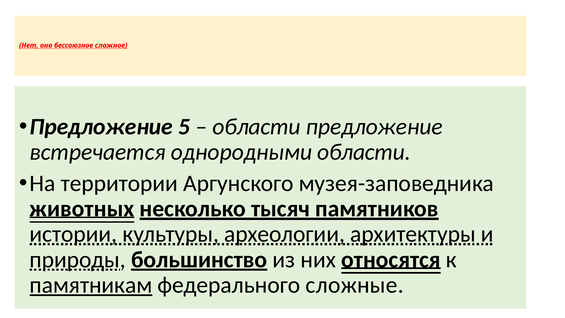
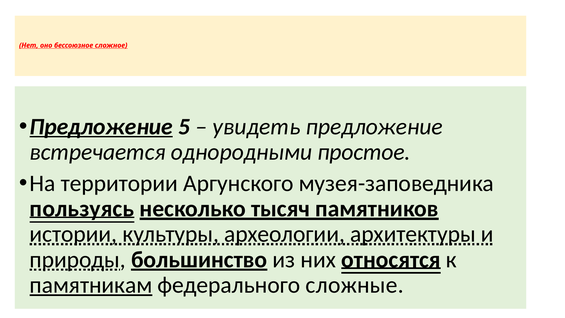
Предложение underline: none -> present (101, 126)
области: области -> увидеть (256, 126)
однородными области: области -> простое (364, 152)
животных: животных -> пользуясь (82, 209)
